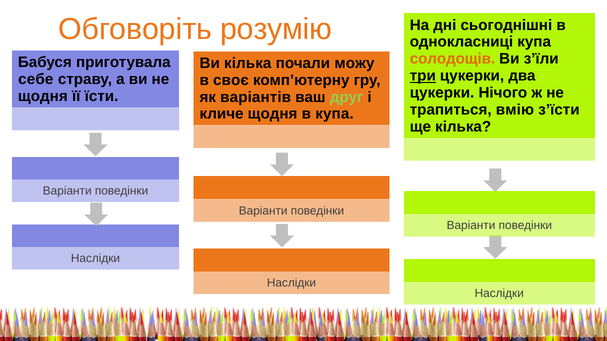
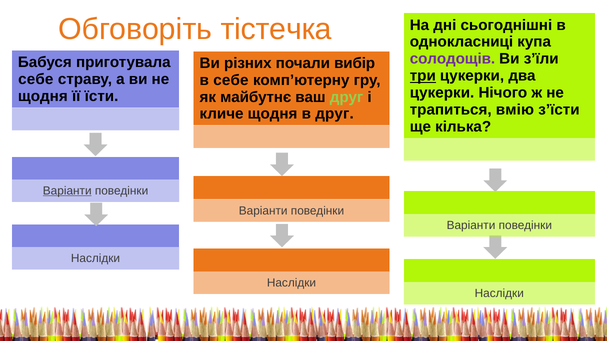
розумію: розумію -> тістечка (276, 29)
солодощів colour: orange -> purple (452, 59)
Ви кілька: кілька -> різних (248, 63)
можу: можу -> вибір (355, 63)
в своє: своє -> себе (231, 80)
варіантів: варіантів -> майбутнє (256, 97)
в купа: купа -> друг (334, 114)
Варіанти underline: none -> present (67, 191)
